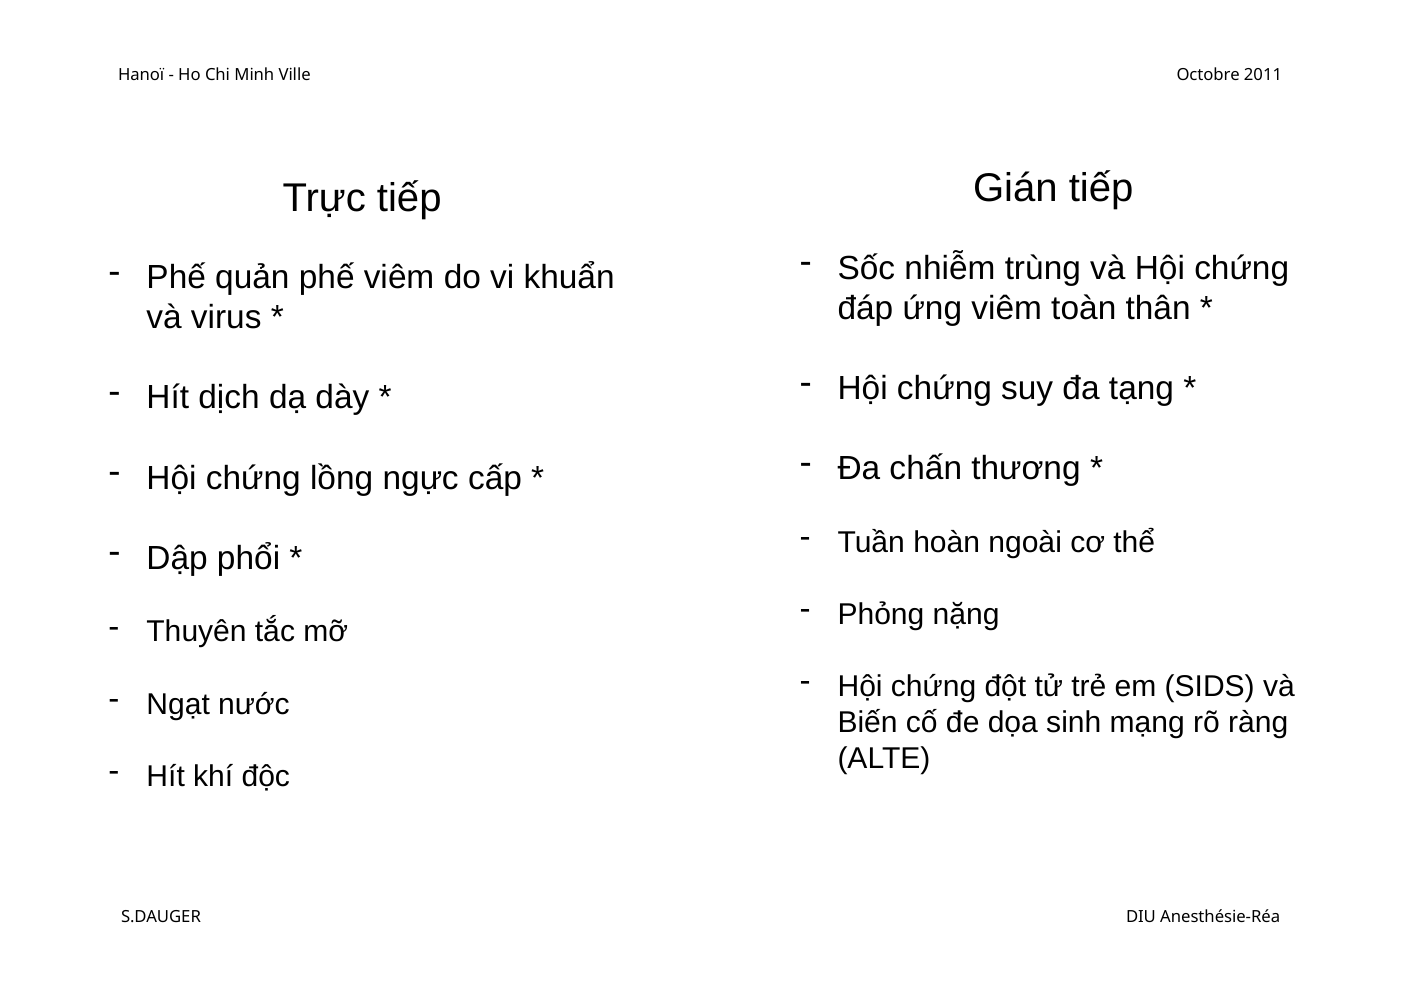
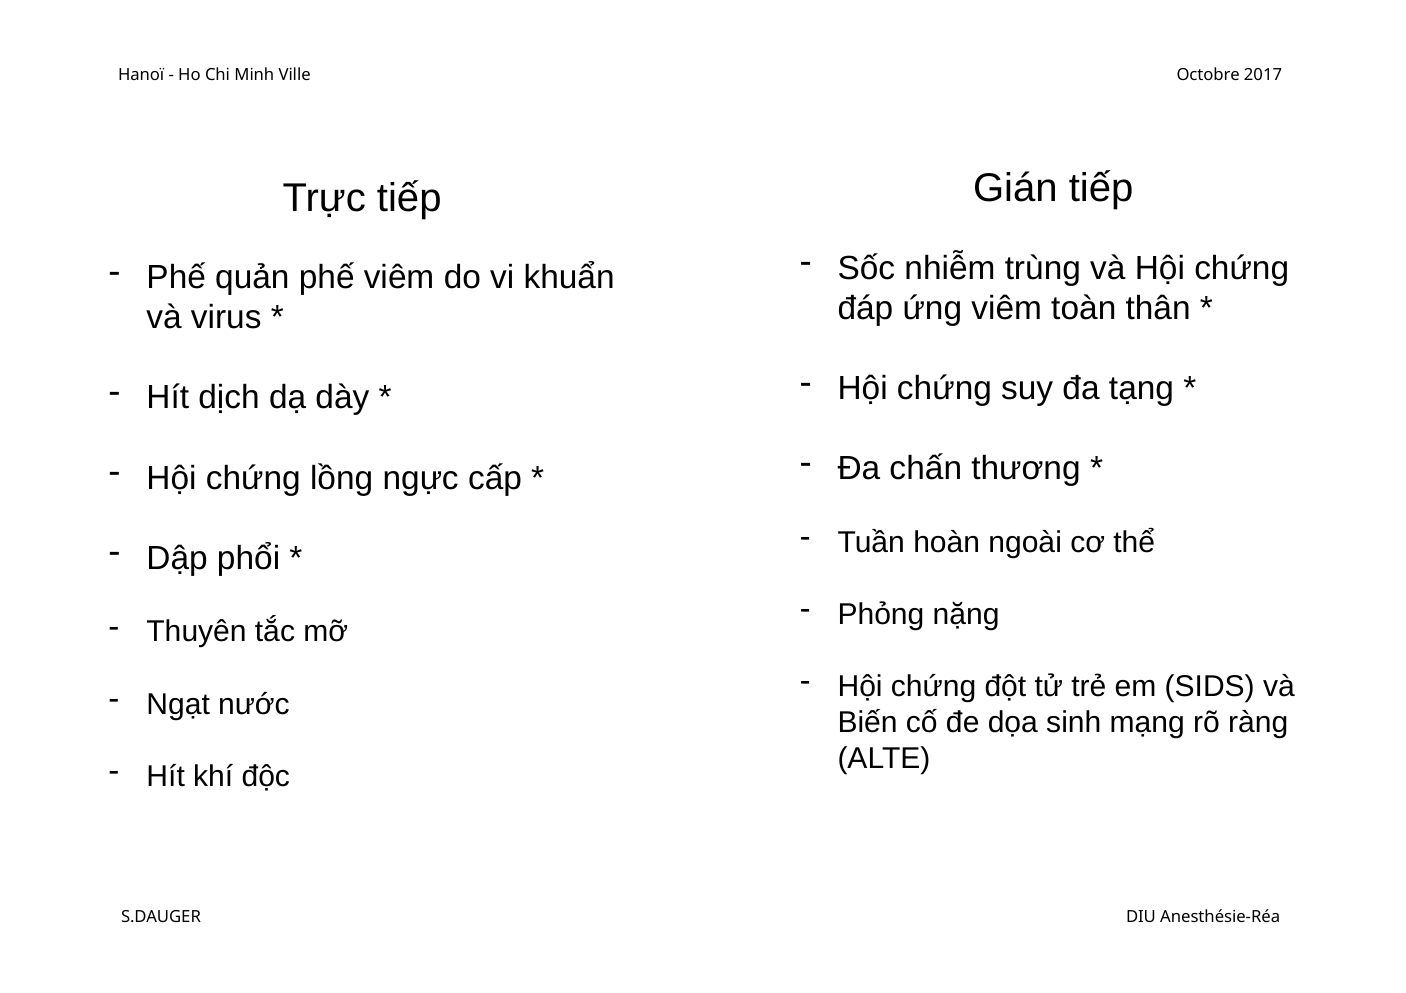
2011: 2011 -> 2017 (1263, 75)
